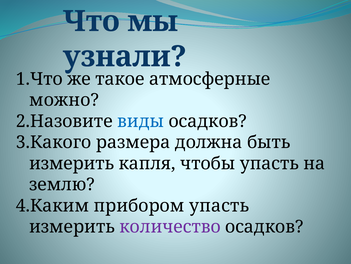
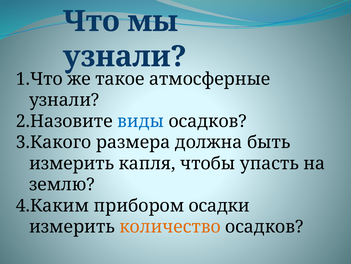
можно: можно -> узнали (64, 100)
прибором упасть: упасть -> осадки (219, 205)
количество colour: purple -> orange (170, 226)
